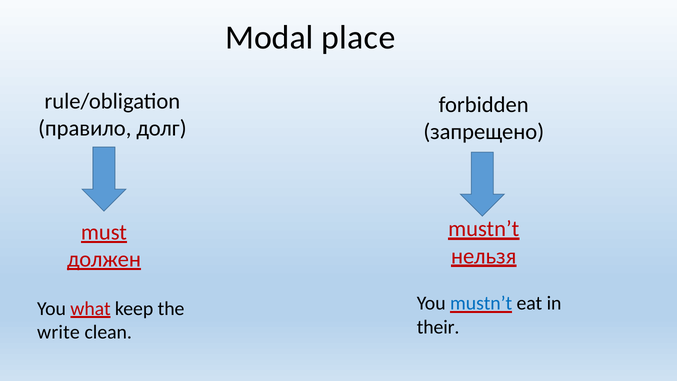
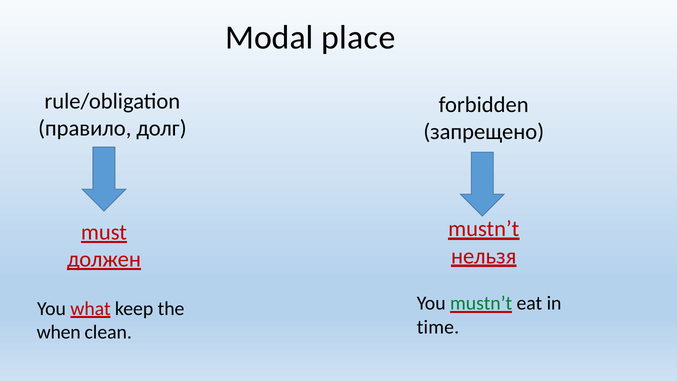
mustn’t colour: blue -> green (481, 303)
their: their -> time (438, 327)
write: write -> when (59, 332)
